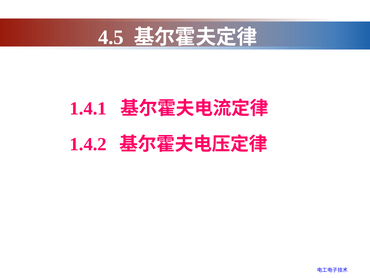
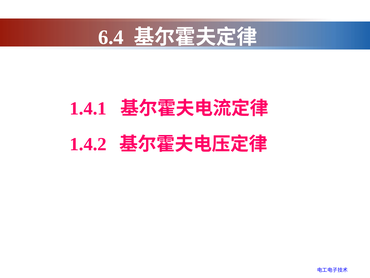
4.5: 4.5 -> 6.4 (111, 37)
